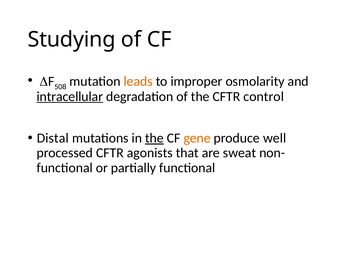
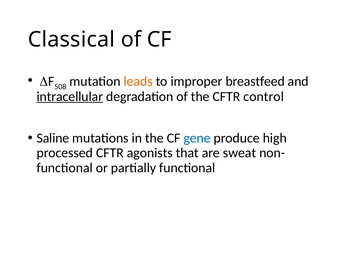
Studying: Studying -> Classical (71, 40)
osmolarity: osmolarity -> breastfeed (255, 81)
Distal: Distal -> Saline (53, 138)
the underline: present -> none (154, 138)
gene colour: orange -> blue (197, 138)
well: well -> high (275, 138)
